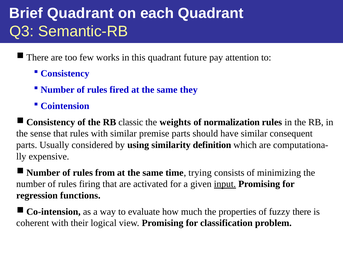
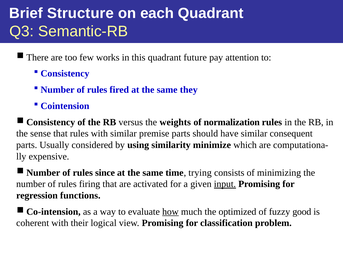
Brief Quadrant: Quadrant -> Structure (80, 13)
classic: classic -> versus (131, 122)
definition: definition -> minimize (212, 145)
from: from -> since (105, 173)
how underline: none -> present (170, 212)
properties: properties -> optimized (237, 212)
fuzzy there: there -> good (302, 212)
